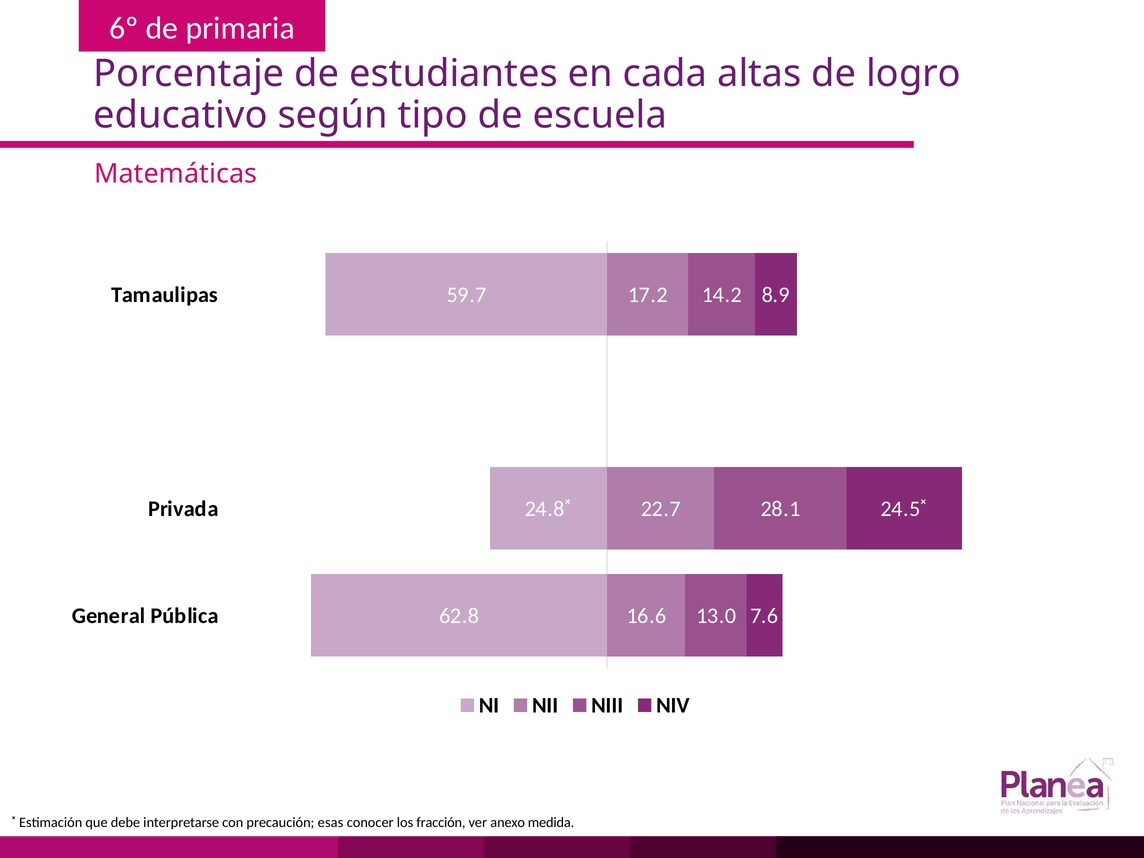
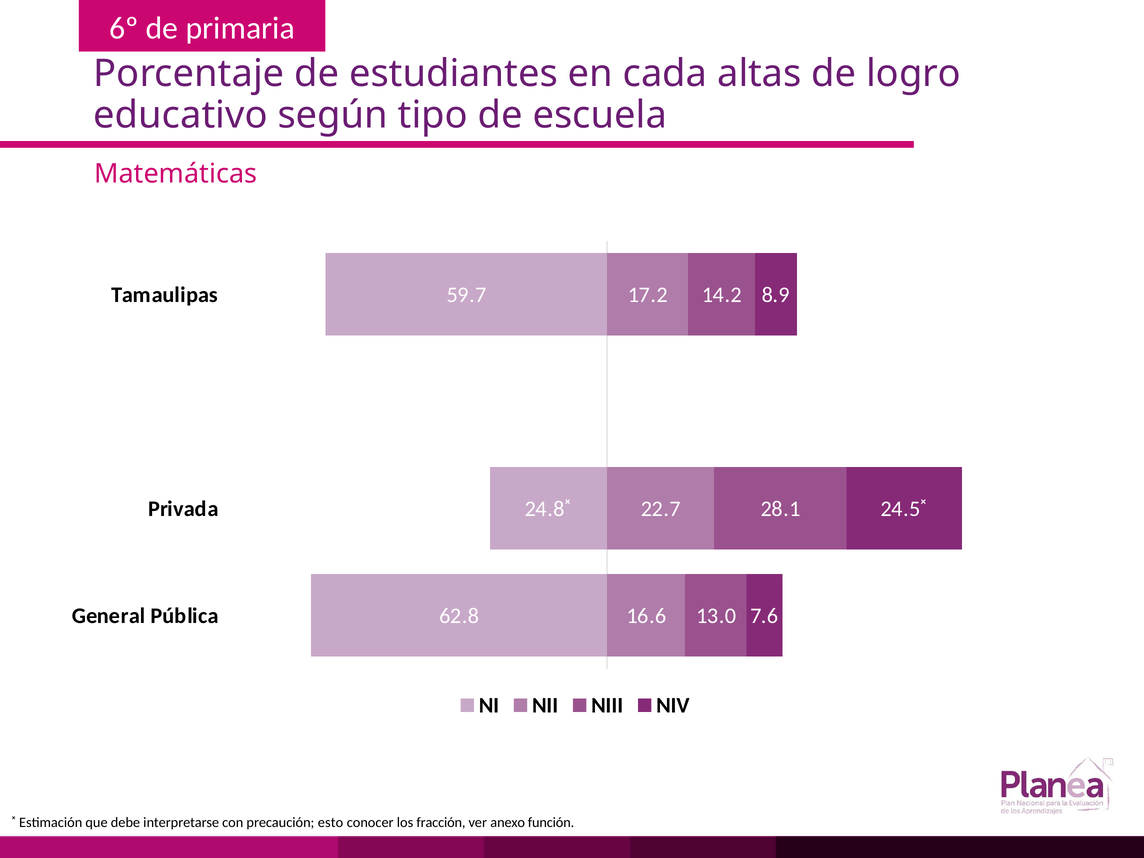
esas: esas -> esto (331, 822)
medida: medida -> función (551, 822)
